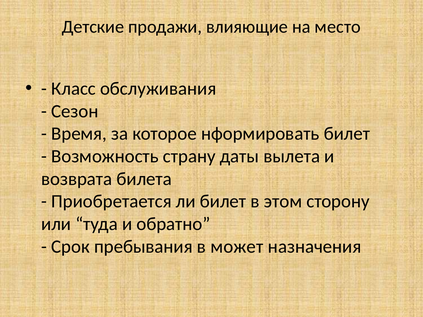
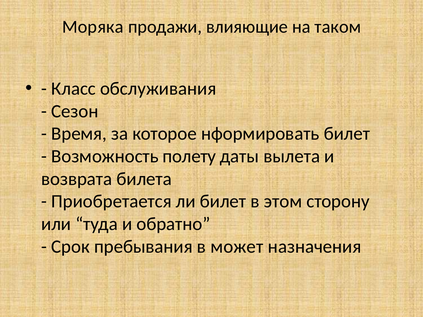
Детские: Детские -> Моряка (93, 27)
место: место -> таком (338, 27)
страну: страну -> полету (189, 156)
